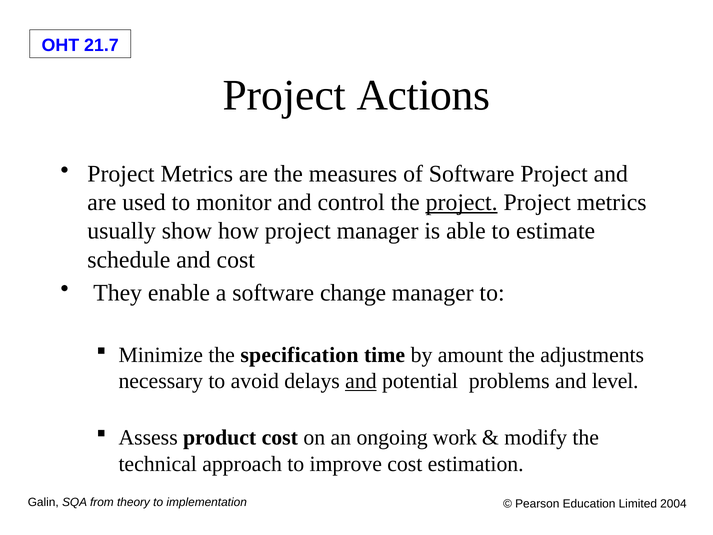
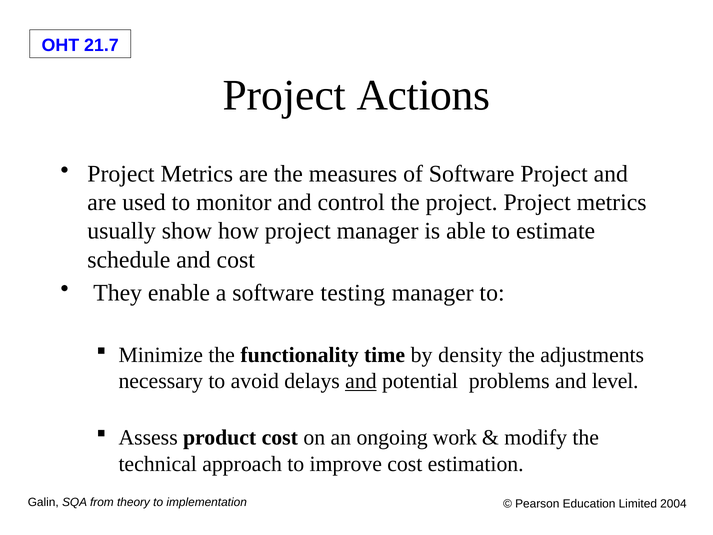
project underline: present -> none (462, 202)
change: change -> testing (353, 293)
specification: specification -> functionality (300, 355)
amount: amount -> density (470, 355)
